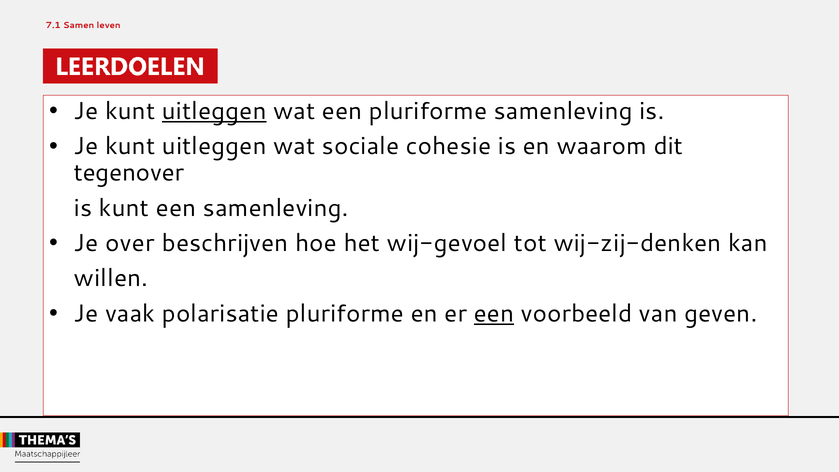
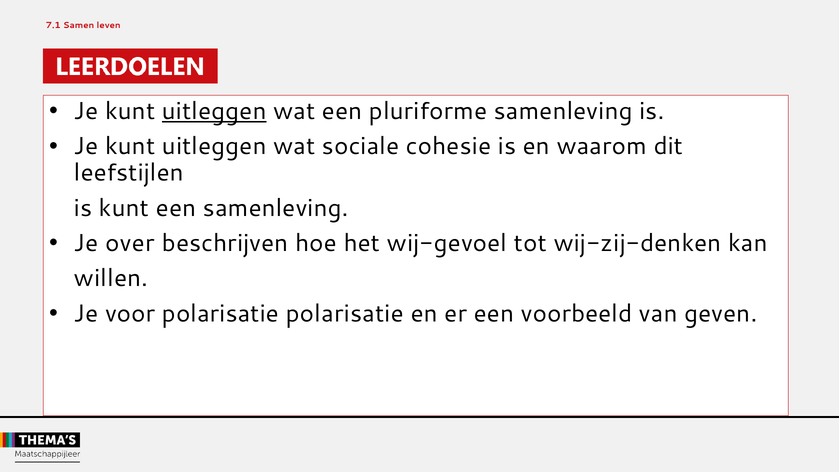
tegenover: tegenover -> leefstijlen (129, 173)
vaak: vaak -> voor (130, 314)
polarisatie pluriforme: pluriforme -> polarisatie (345, 314)
een underline: present -> none (494, 314)
